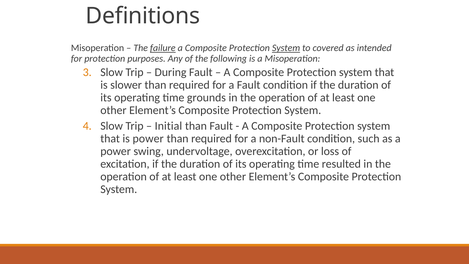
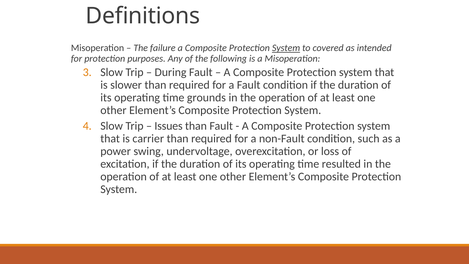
failure underline: present -> none (163, 48)
Initial: Initial -> Issues (169, 126)
is power: power -> carrier (148, 138)
